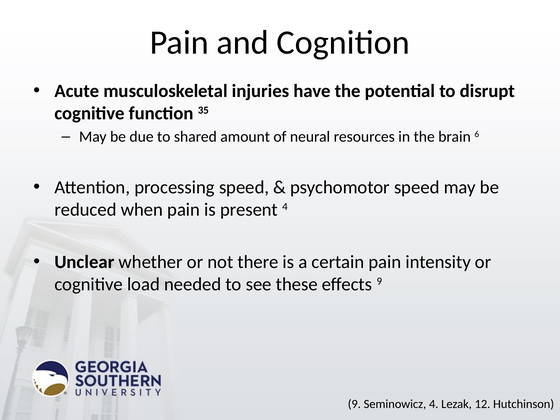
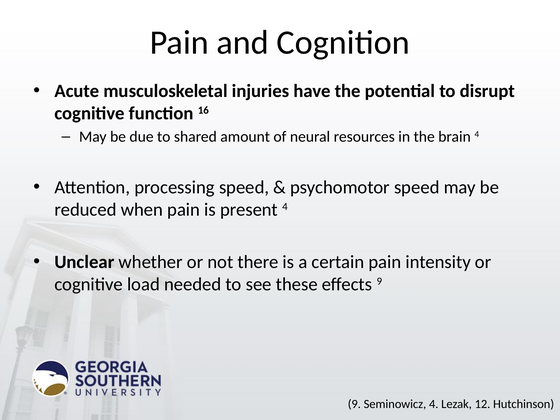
35: 35 -> 16 (203, 110)
brain 6: 6 -> 4 (477, 134)
